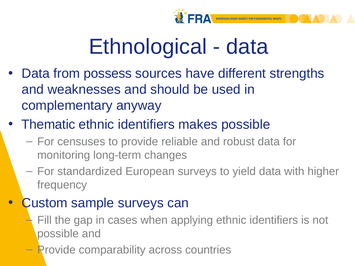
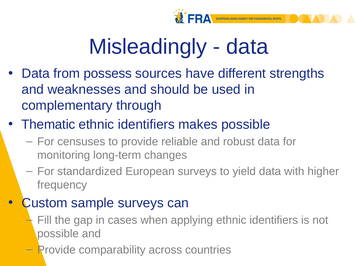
Ethnological: Ethnological -> Misleadingly (148, 47)
anyway: anyway -> through (139, 106)
